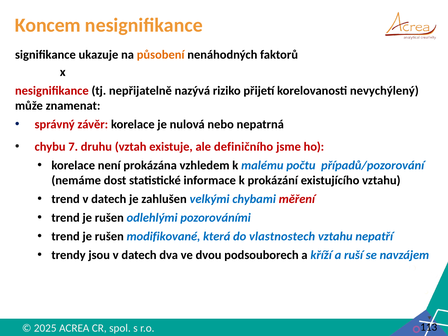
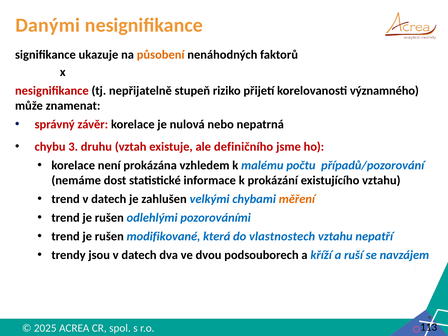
Koncem: Koncem -> Danými (48, 25)
nazývá: nazývá -> stupeň (192, 91)
nevychýlený: nevychýlený -> významného (384, 91)
7: 7 -> 3 (73, 147)
měření colour: red -> orange (297, 199)
